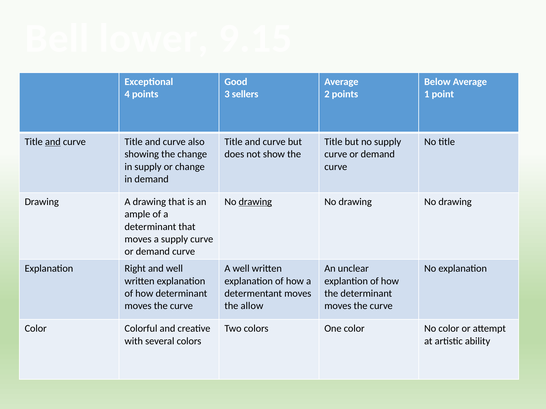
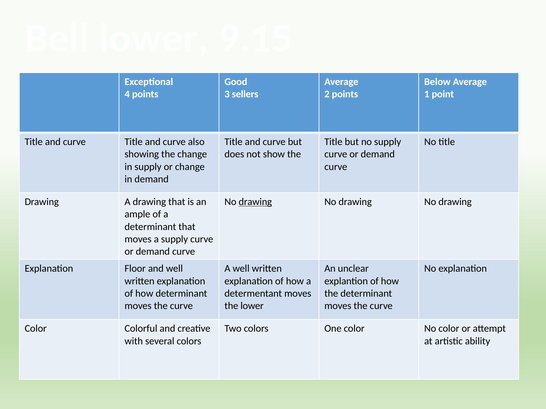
and underline: present -> none (53, 142)
Right: Right -> Floor (135, 269)
the allow: allow -> lower (252, 306)
